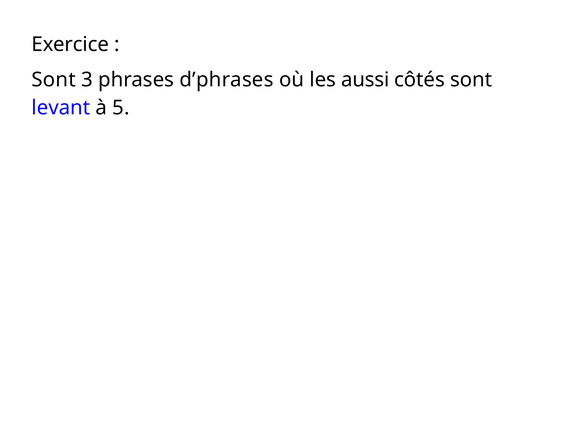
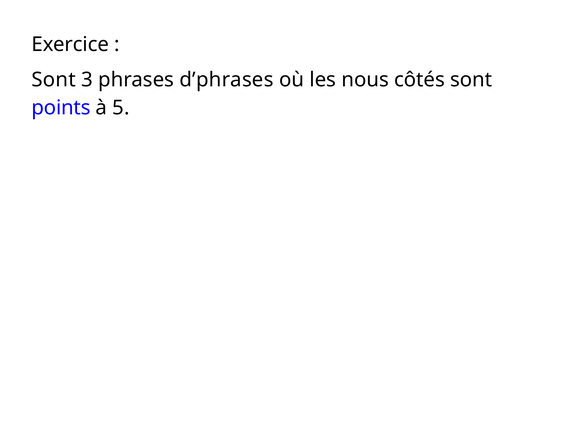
aussi: aussi -> nous (365, 80)
levant: levant -> points (61, 108)
